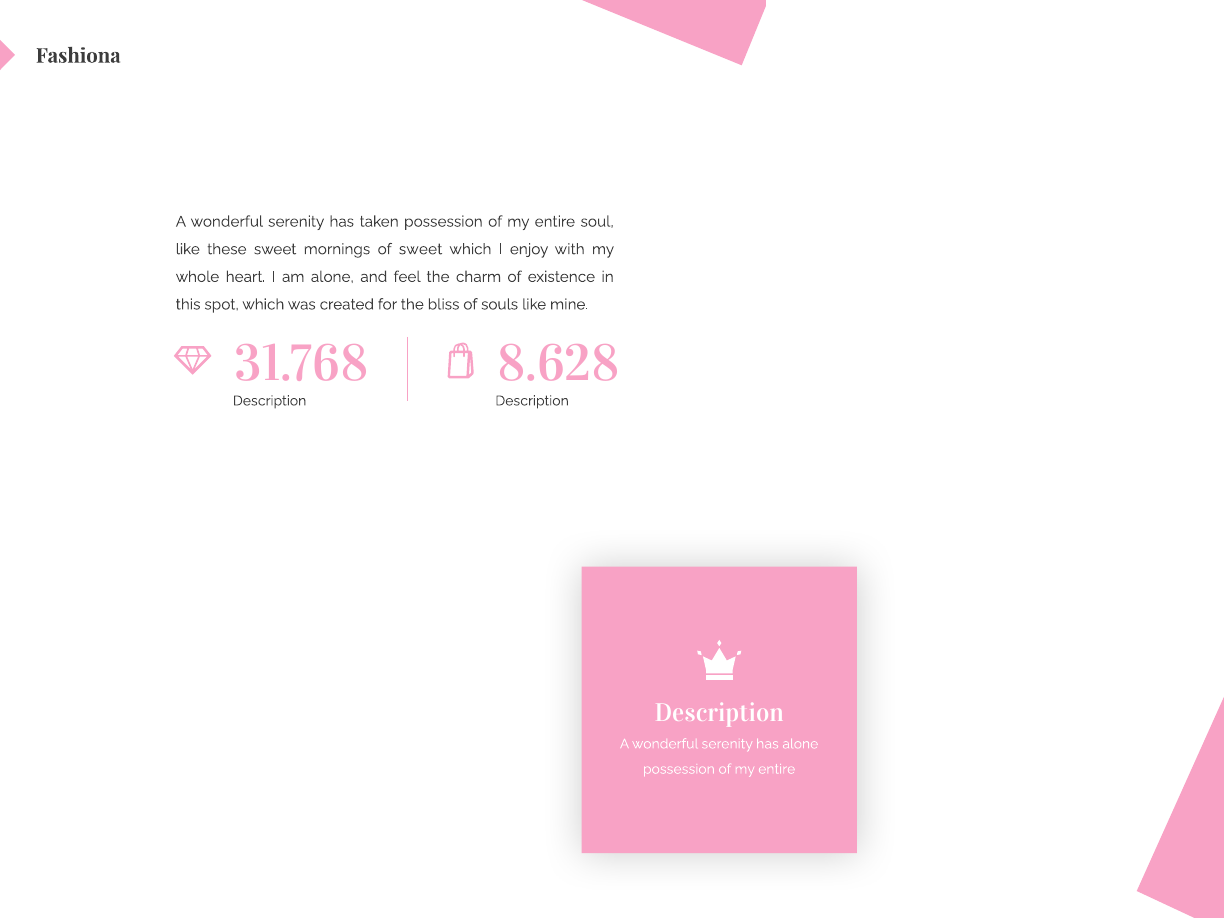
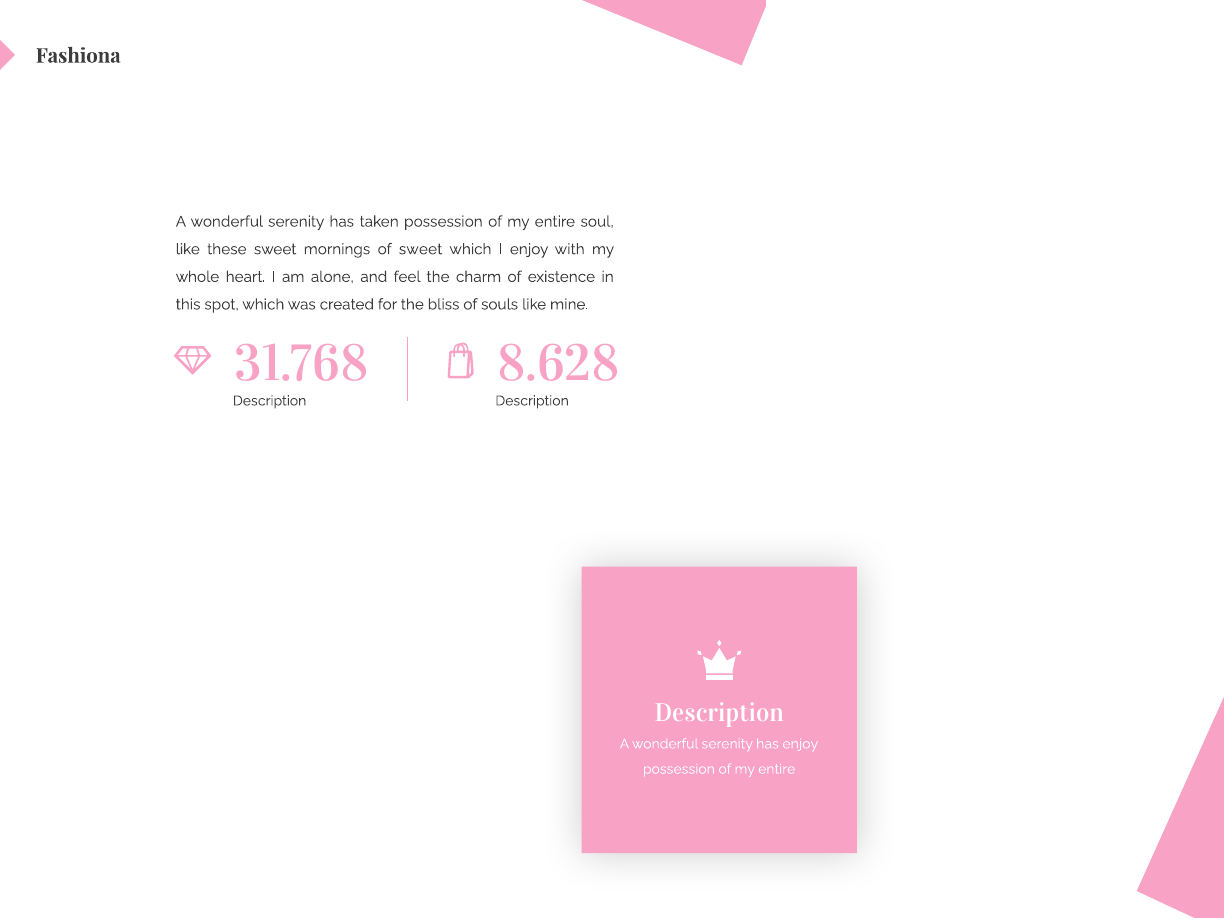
has alone: alone -> enjoy (800, 744)
